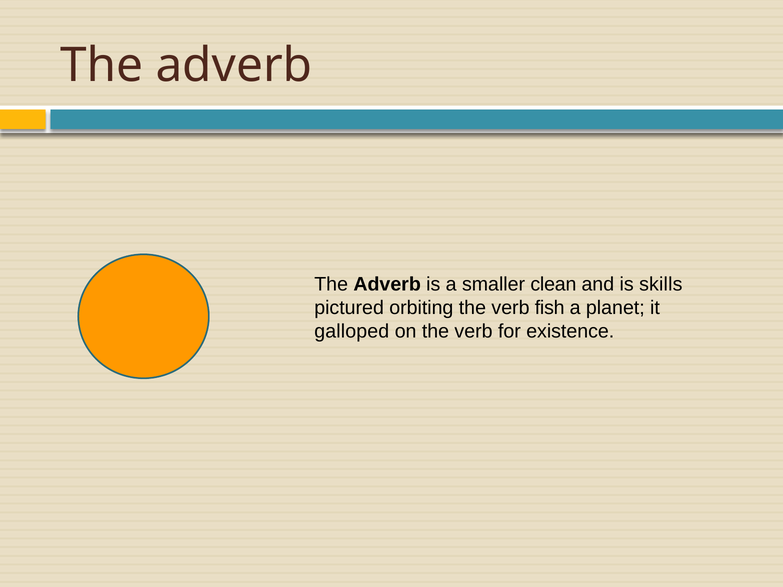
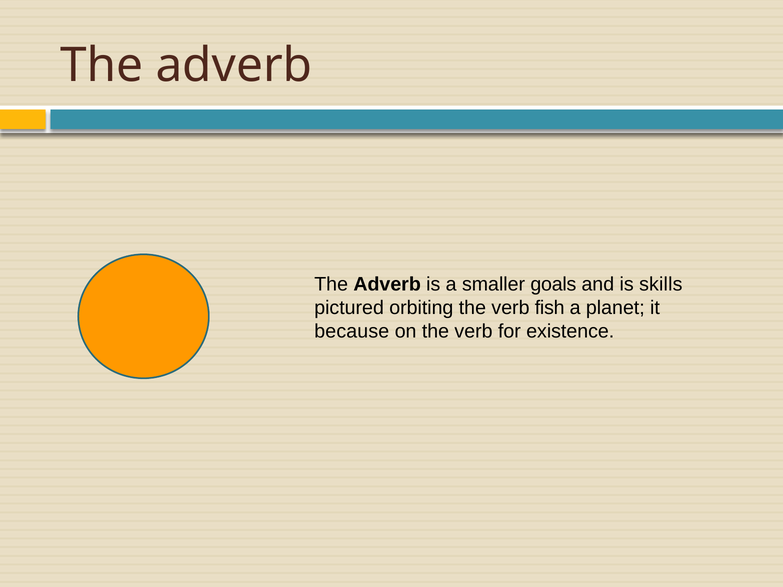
clean: clean -> goals (553, 284)
galloped: galloped -> because (352, 331)
